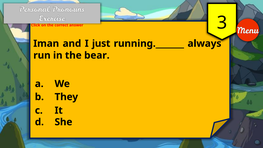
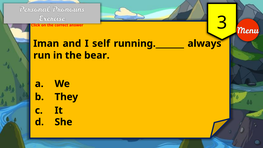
just: just -> self (101, 43)
